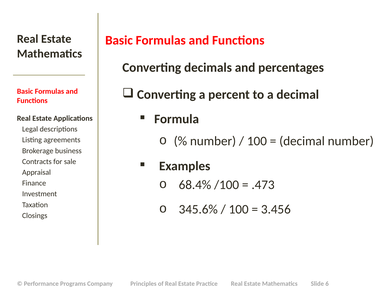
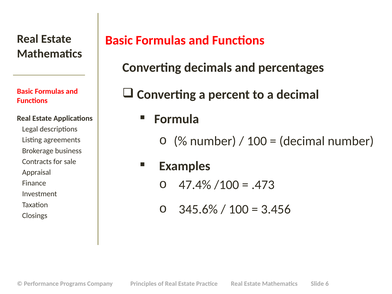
68.4%: 68.4% -> 47.4% (195, 185)
